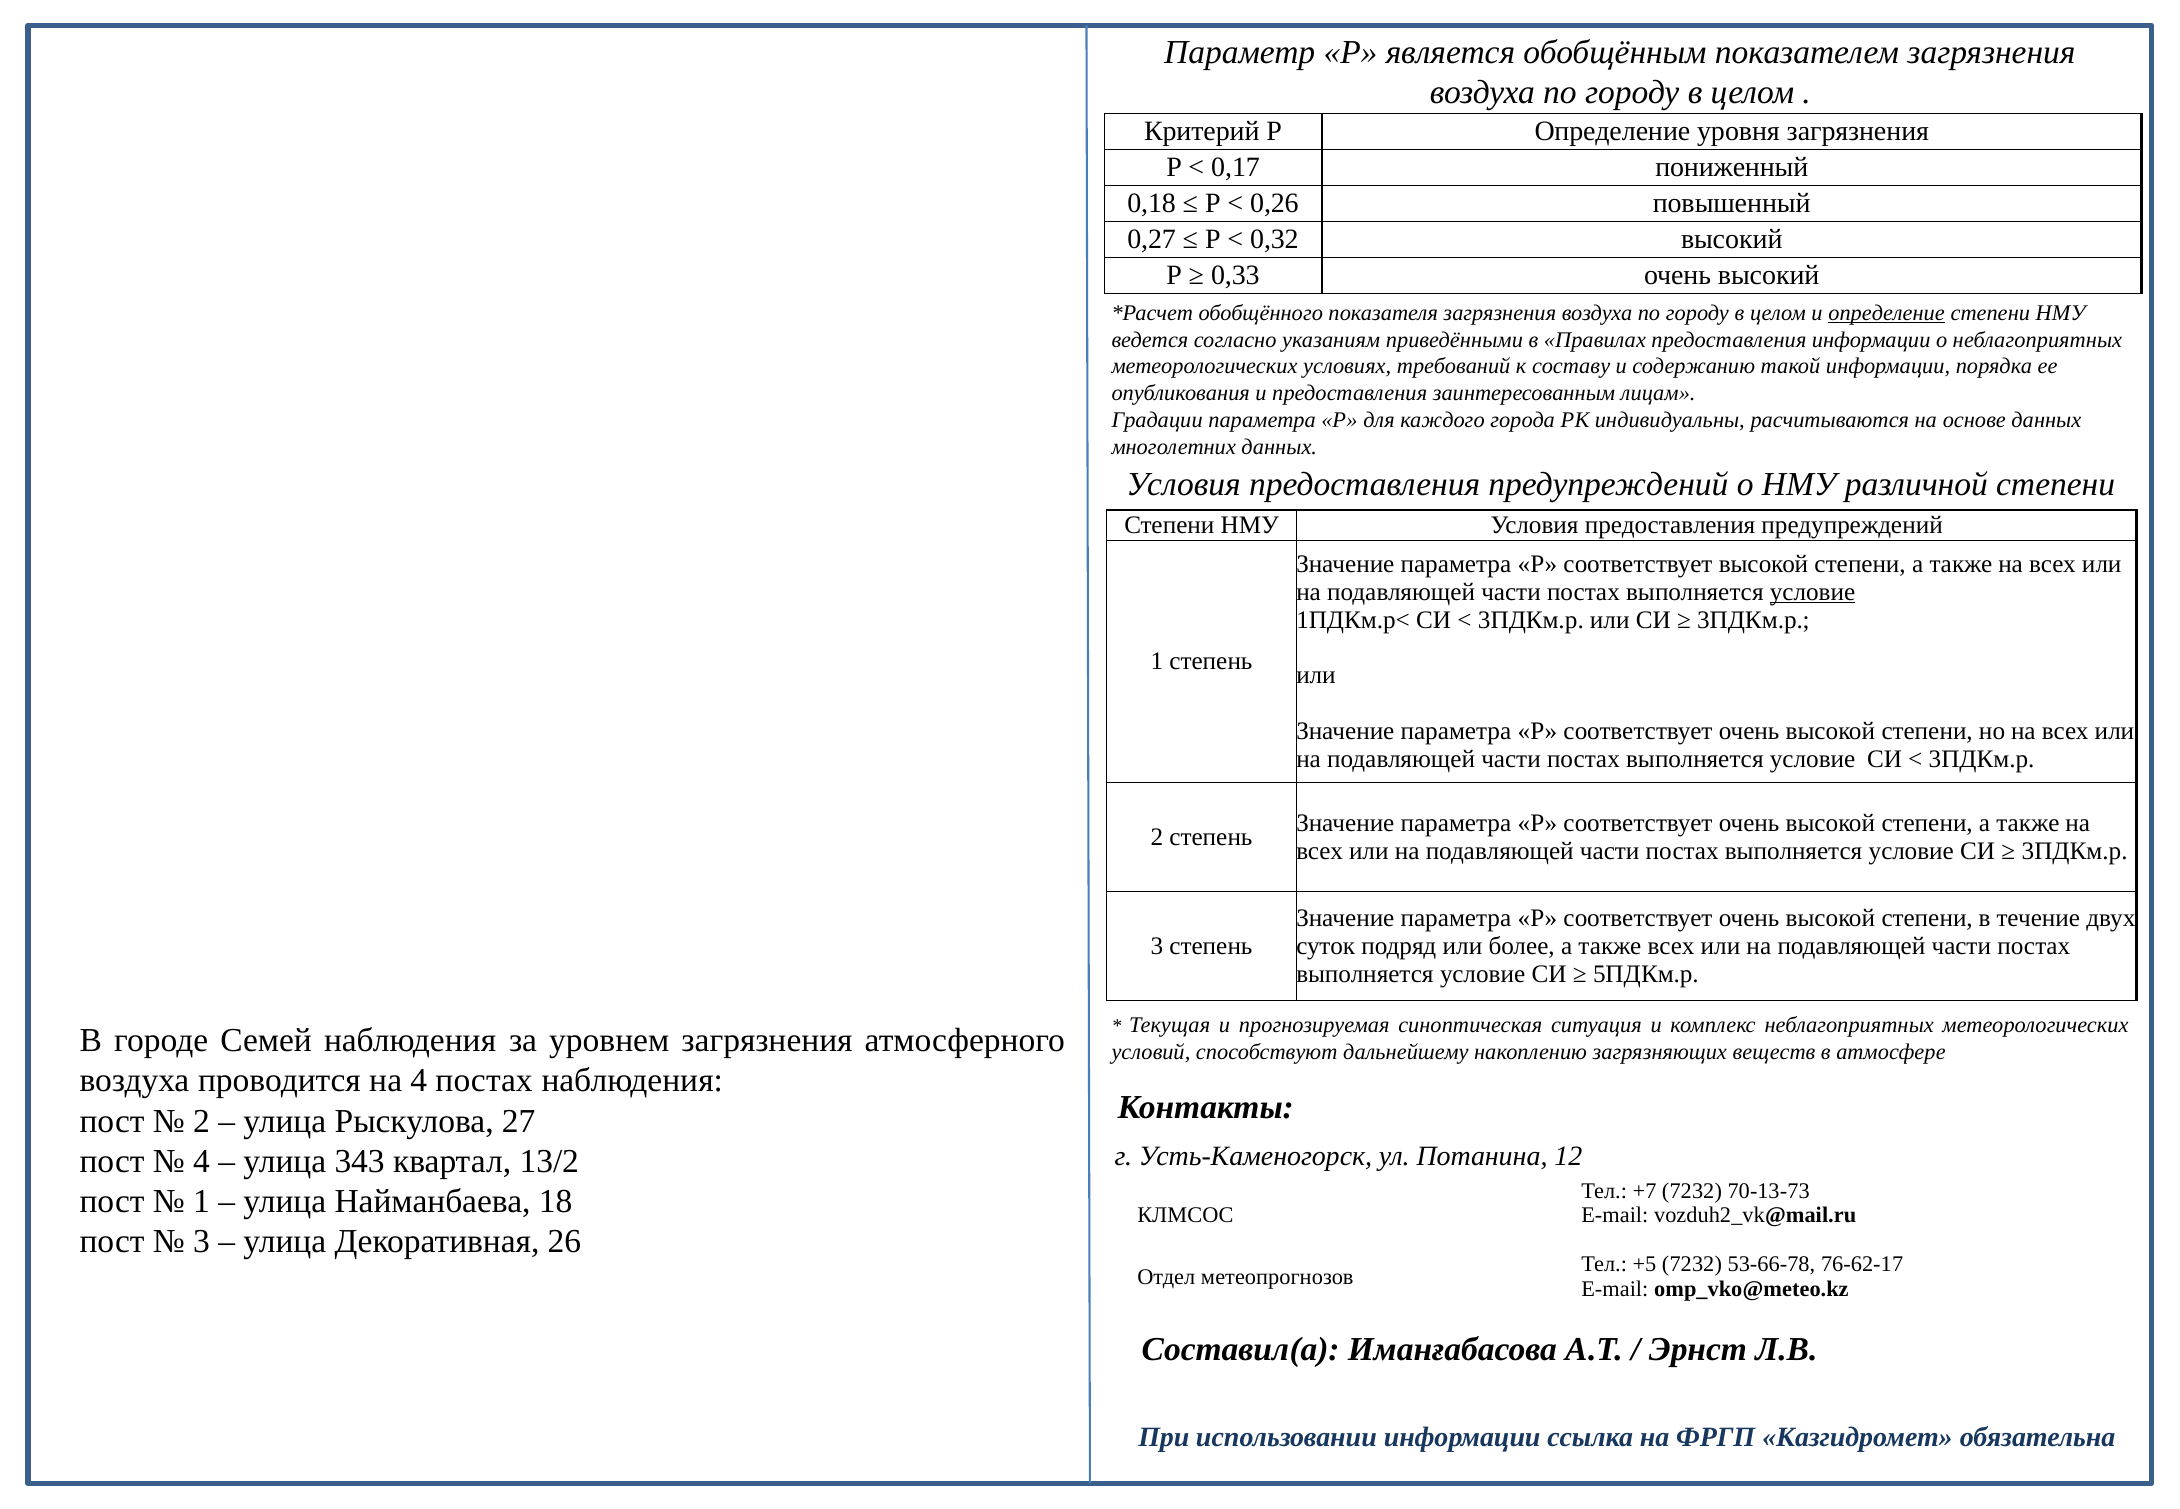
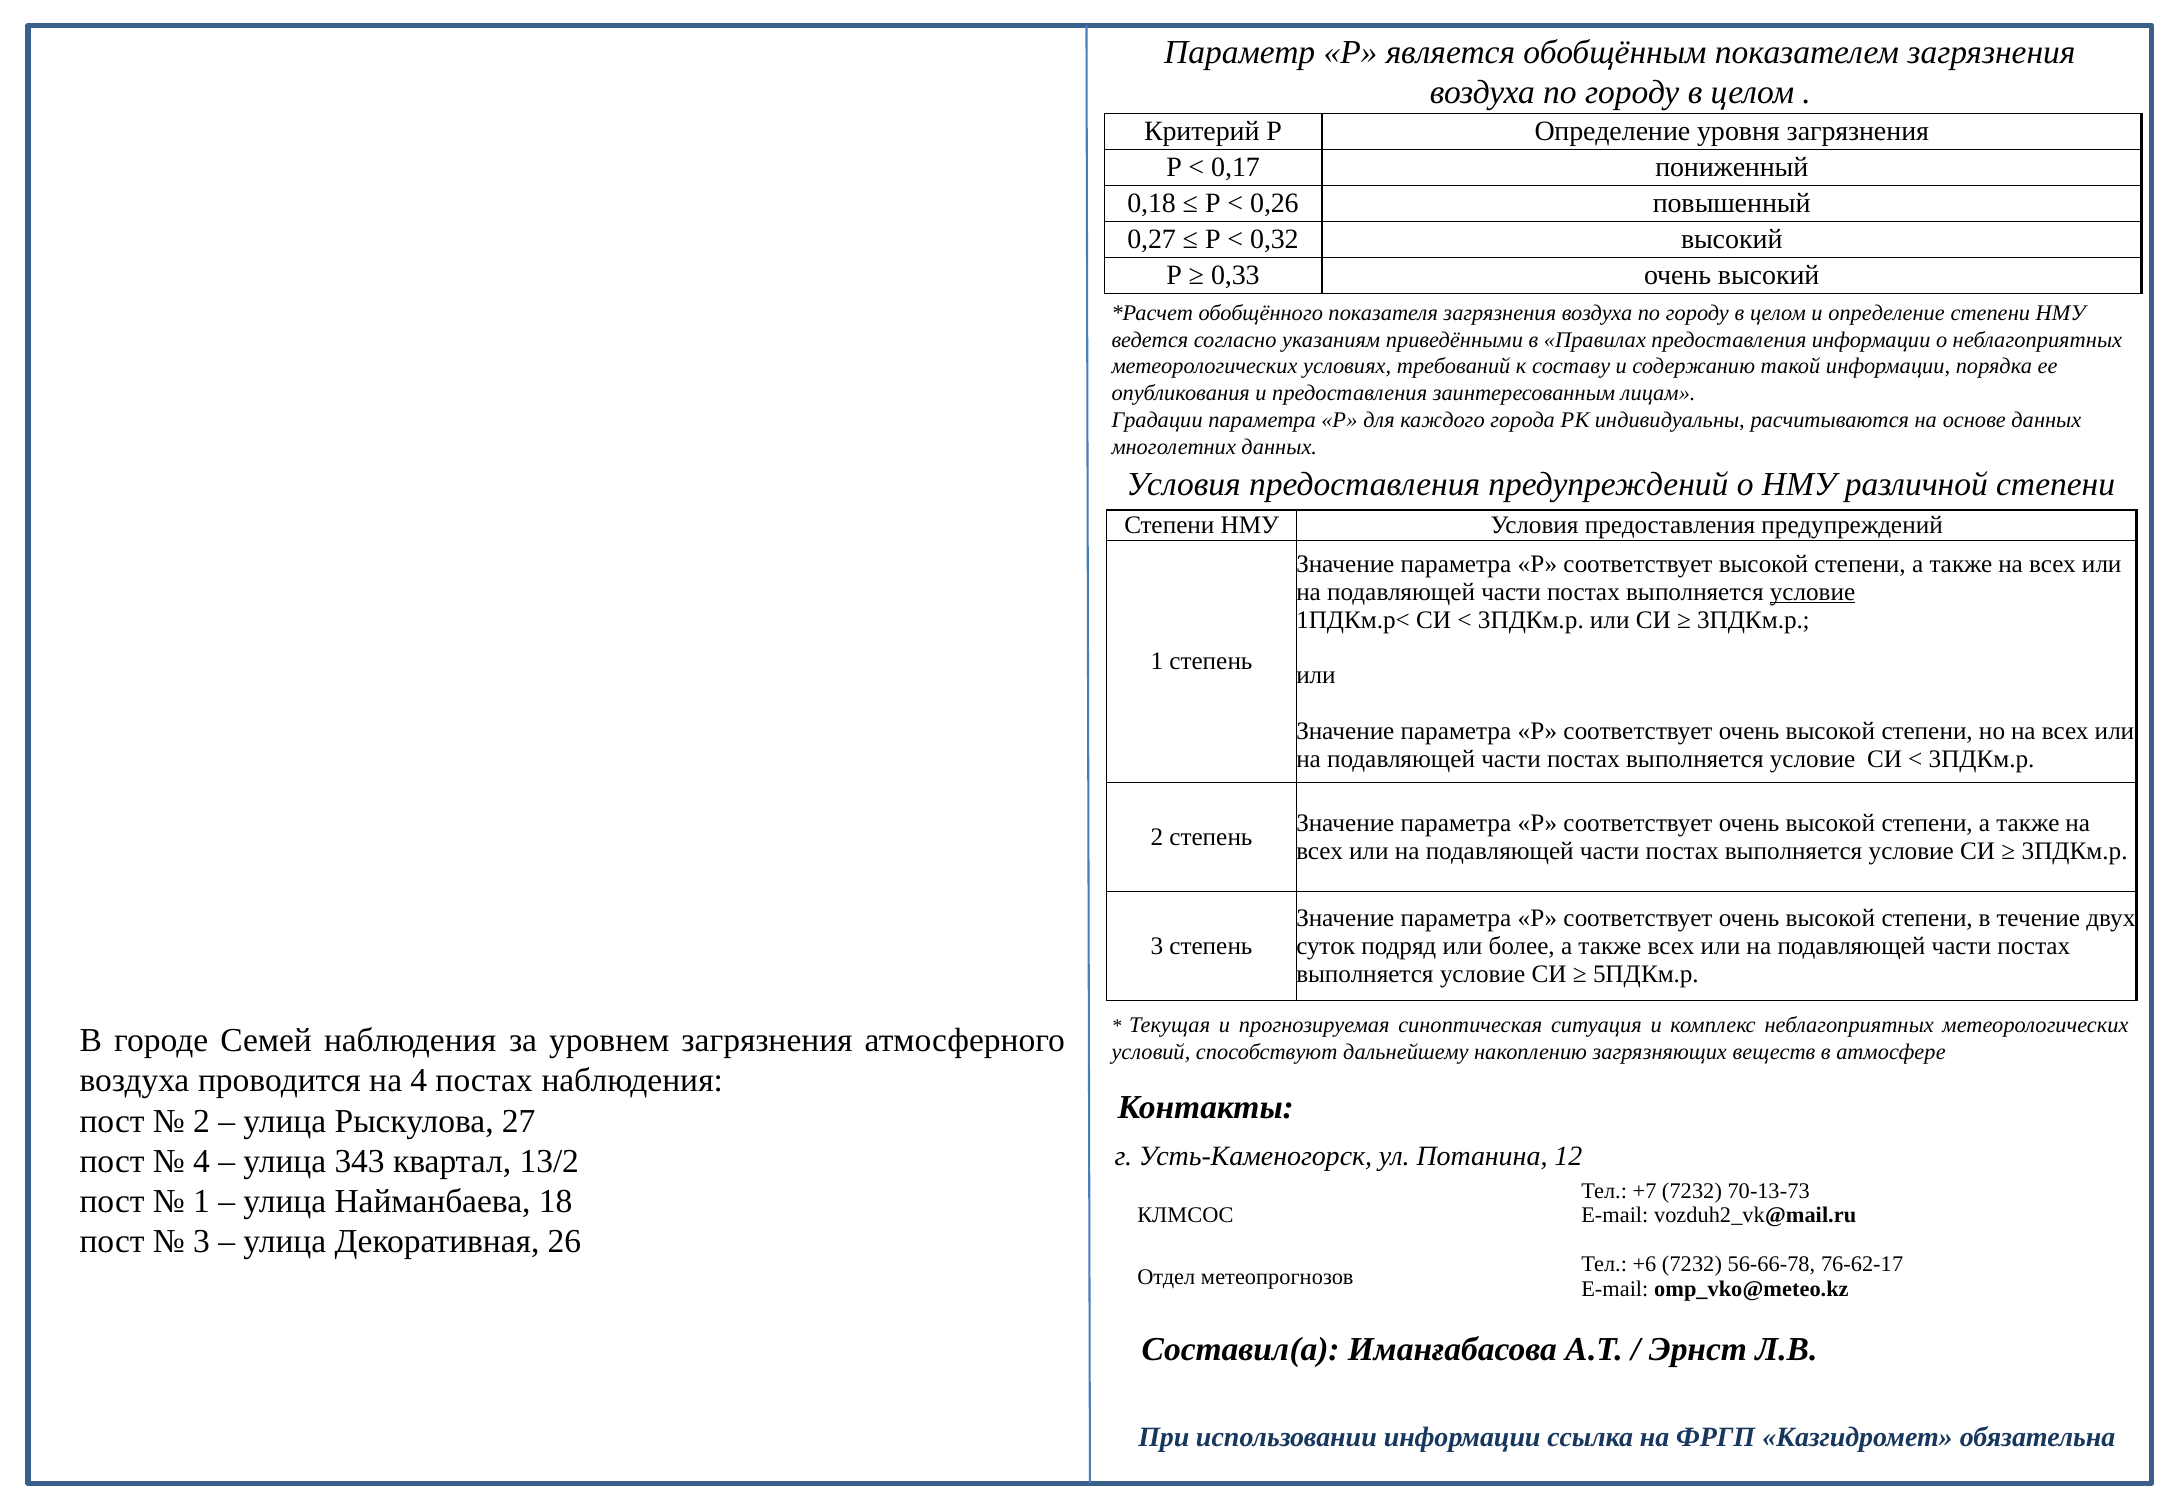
определение underline: present -> none (1887, 313)
+5: +5 -> +6 (1645, 1265)
53-66-78: 53-66-78 -> 56-66-78 (1771, 1265)
